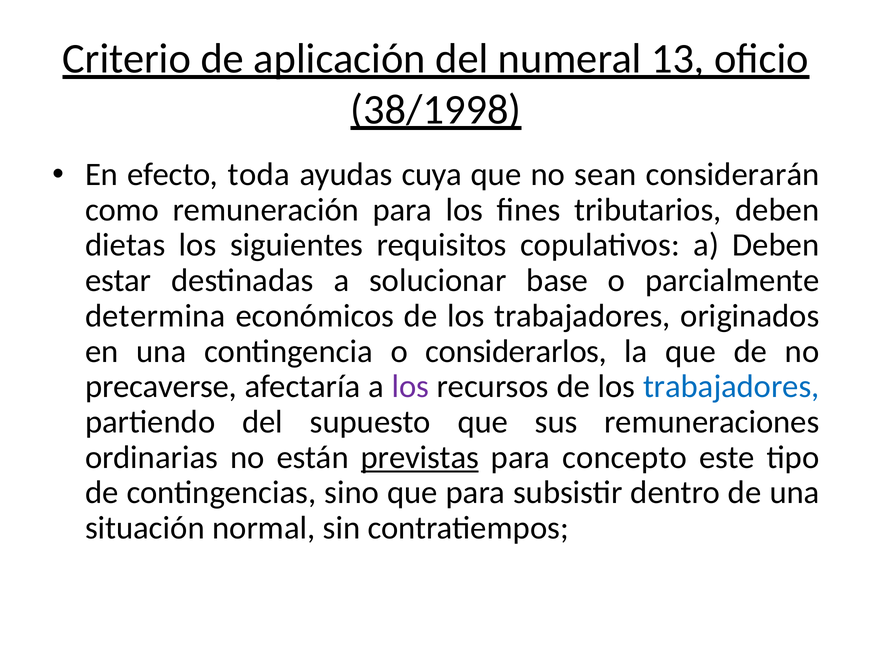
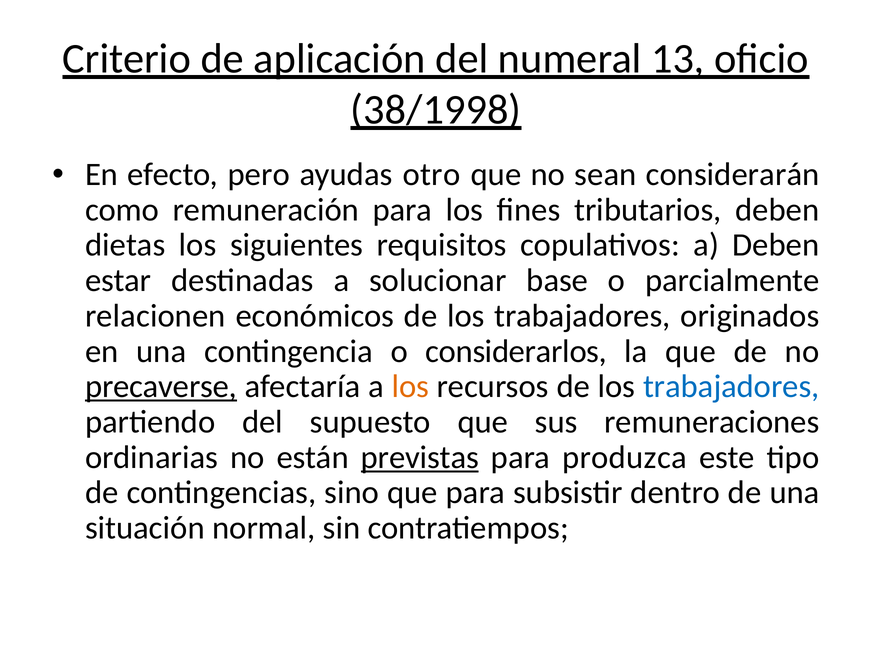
toda: toda -> pero (259, 174)
cuya: cuya -> otro (431, 174)
determina: determina -> relacionen (155, 316)
precaverse underline: none -> present (161, 387)
los colour: purple -> orange (410, 387)
concepto: concepto -> produzca (625, 457)
